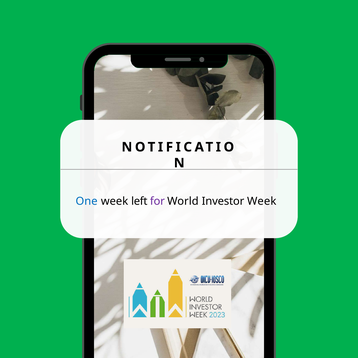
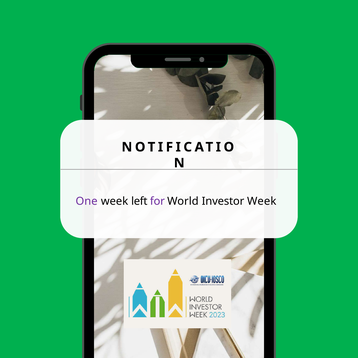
One colour: blue -> purple (87, 201)
